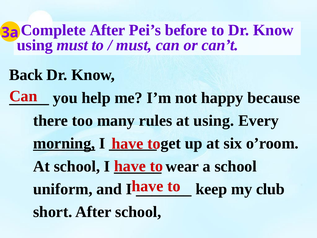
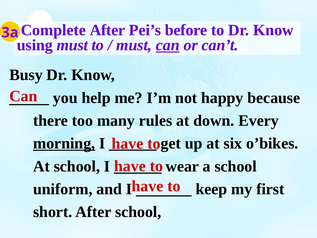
can underline: none -> present (168, 45)
Back: Back -> Busy (26, 75)
at using: using -> down (214, 121)
o’room: o’room -> o’bikes (272, 143)
club: club -> first (270, 189)
